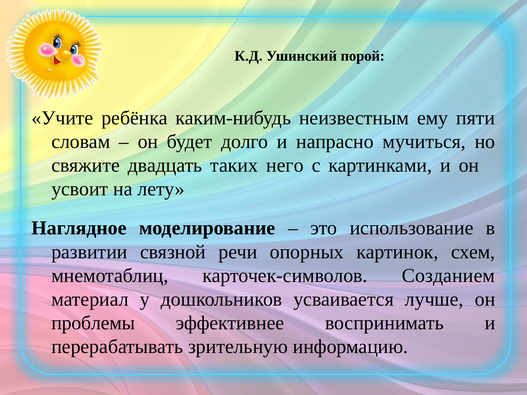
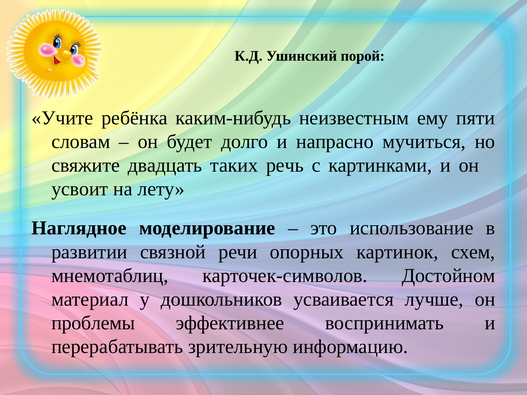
него: него -> речь (285, 166)
Созданием: Созданием -> Достойном (449, 276)
